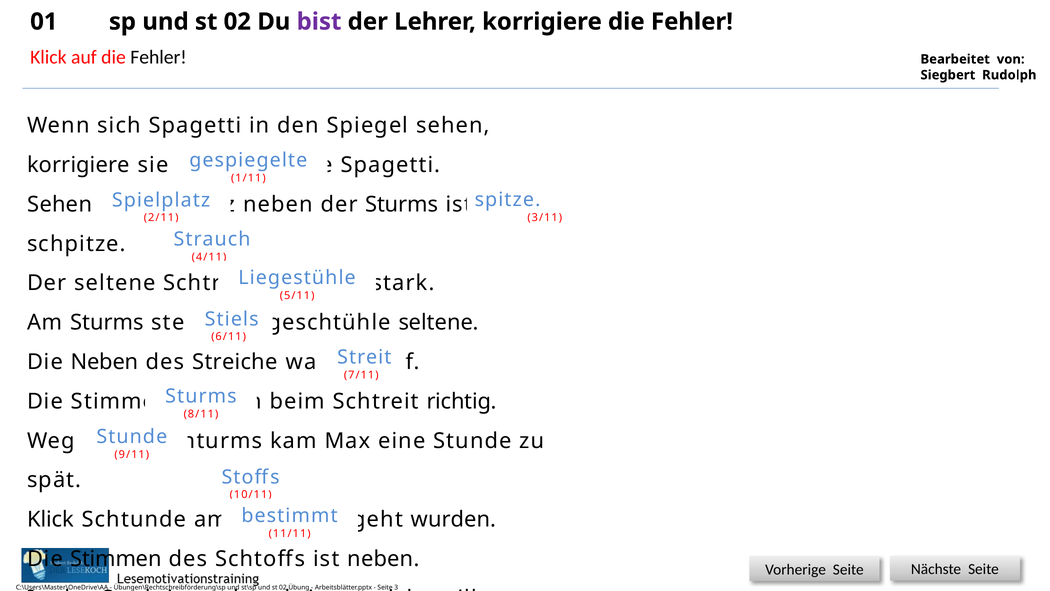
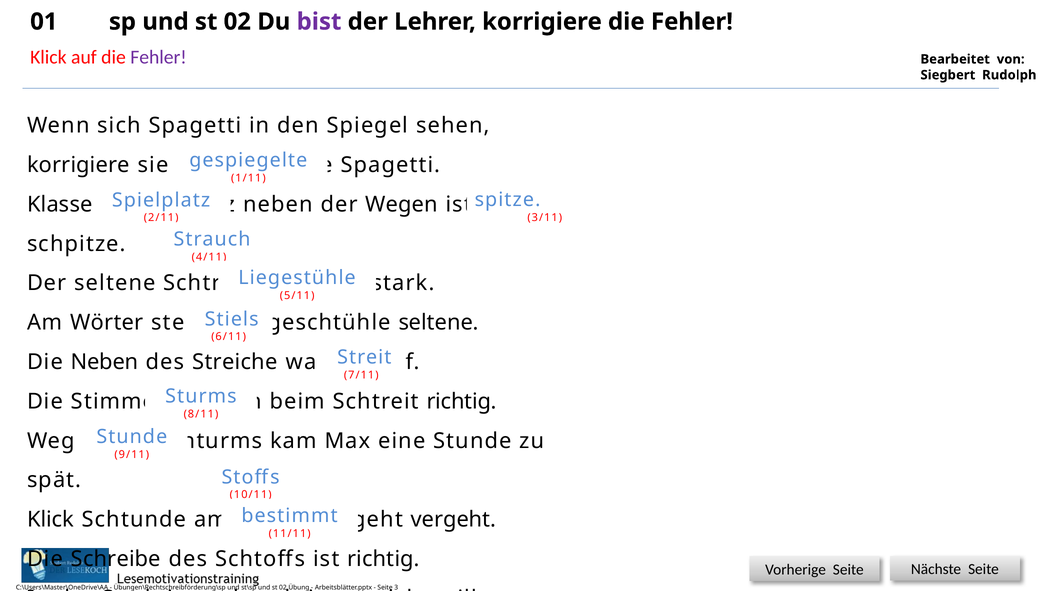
Fehler colour: black -> purple (159, 57)
Sehen: Sehen -> Klasse (60, 204)
der Sturms: Sturms -> Wegen (402, 204)
Am Sturms: Sturms -> Wörter (107, 322)
wurden: wurden -> vergeht (453, 519)
Stimmen: Stimmen -> Schreibe (116, 559)
ist neben: neben -> richtig (384, 559)
